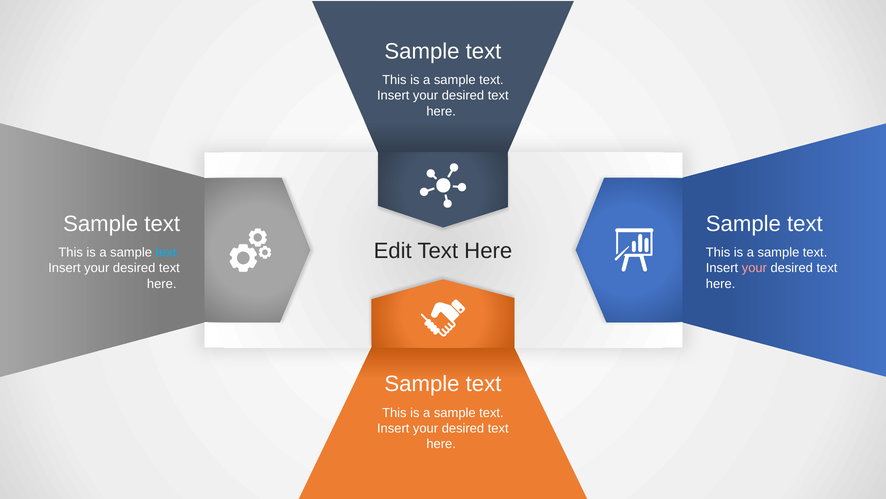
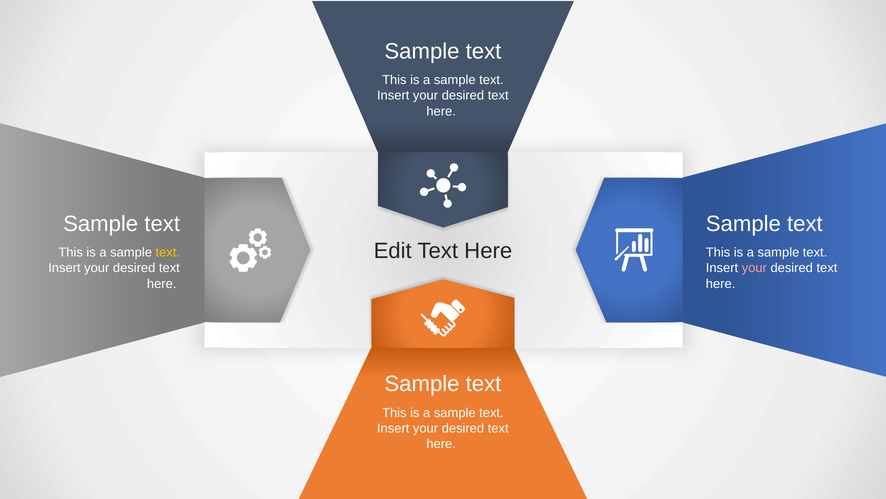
text colour: light blue -> yellow (168, 252)
